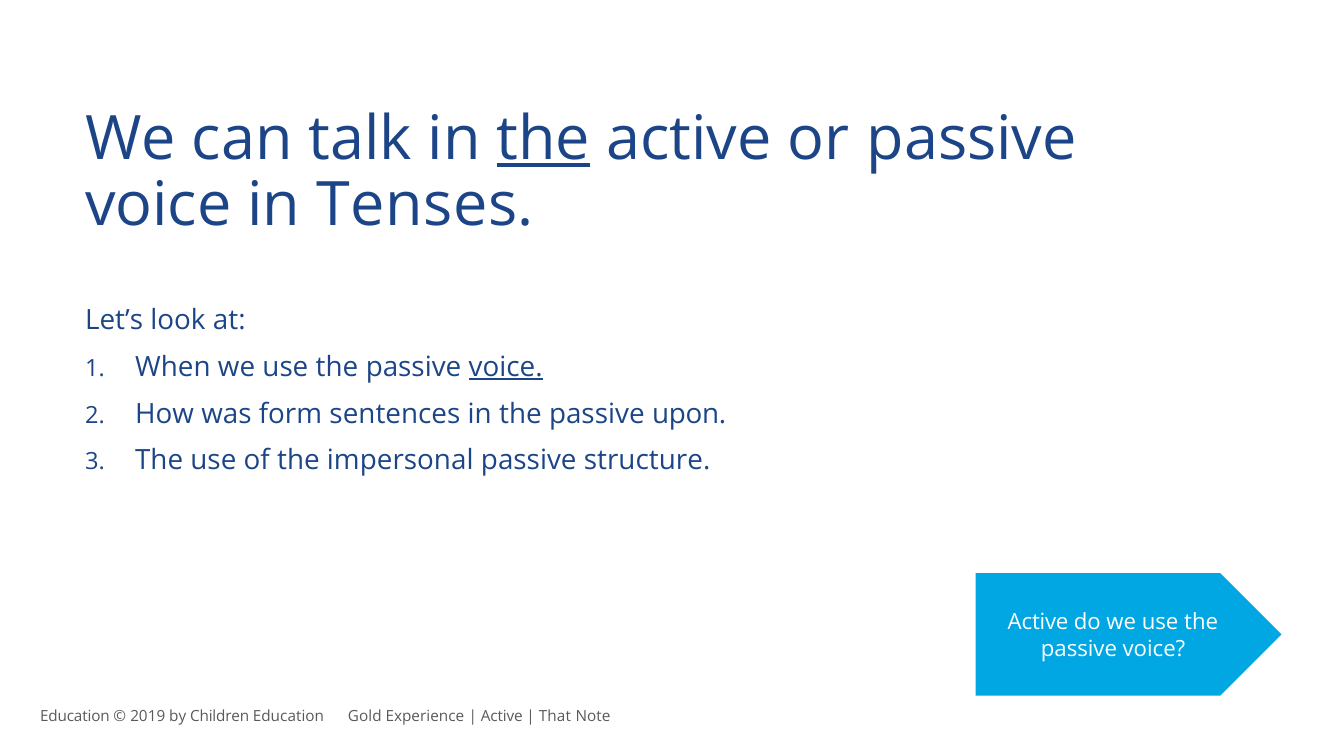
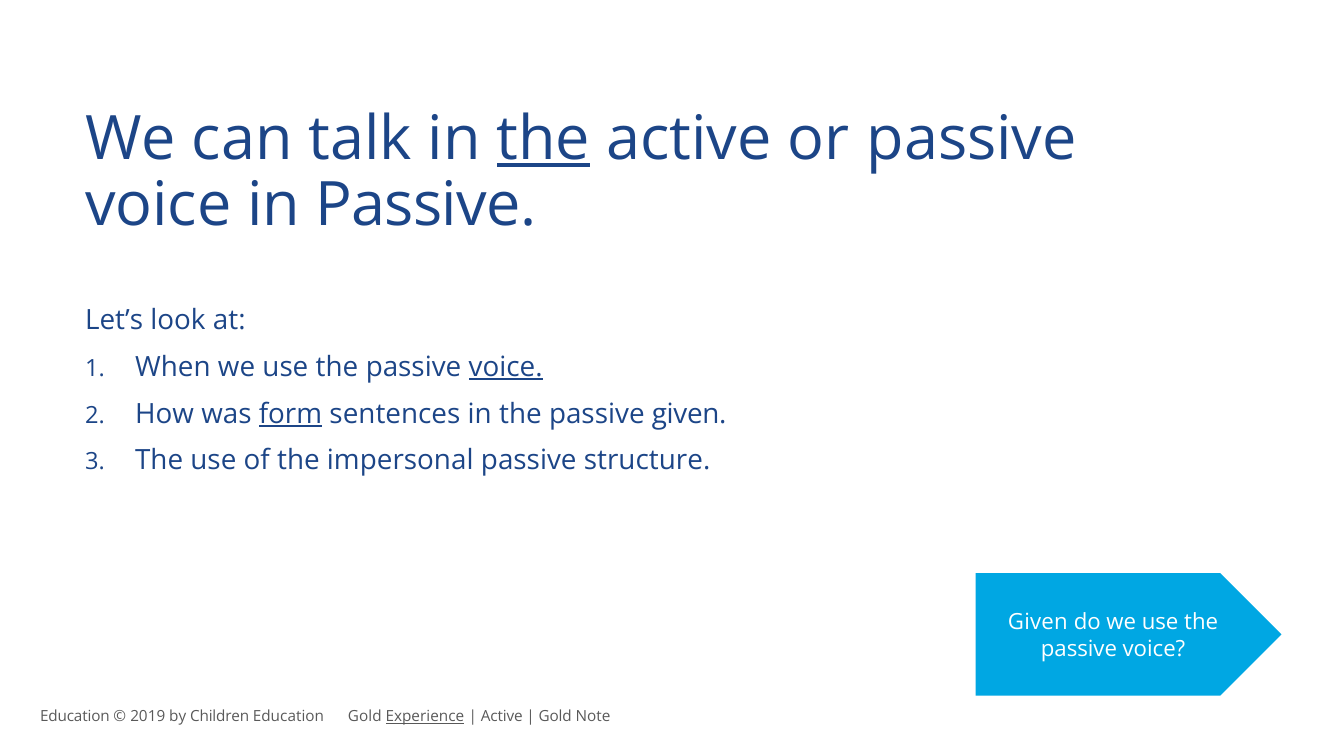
in Tenses: Tenses -> Passive (426, 205)
form underline: none -> present (290, 414)
passive upon: upon -> given (689, 414)
Active: Active -> Given (1038, 622)
Experience underline: none -> present (425, 716)
That: That -> Gold (555, 716)
